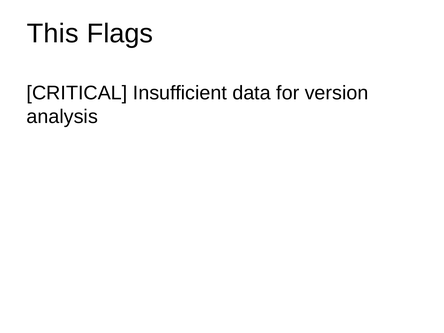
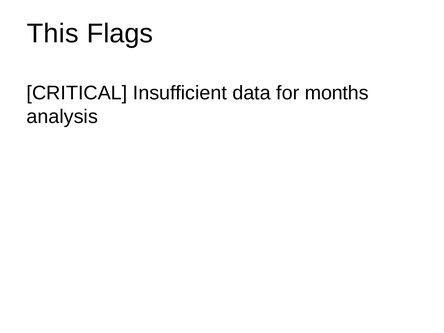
version: version -> months (337, 93)
